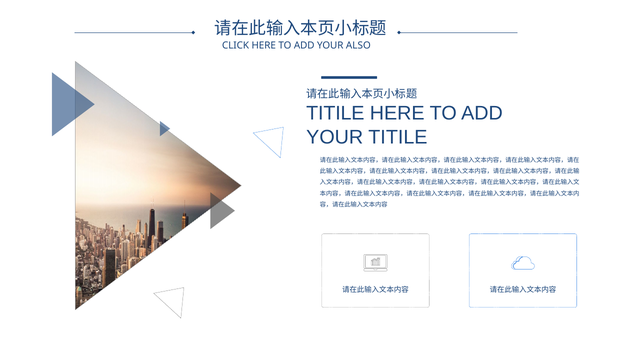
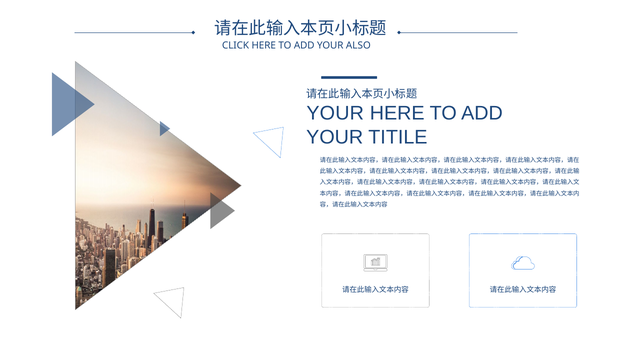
TITILE: TITILE -> YOUR (335, 113)
